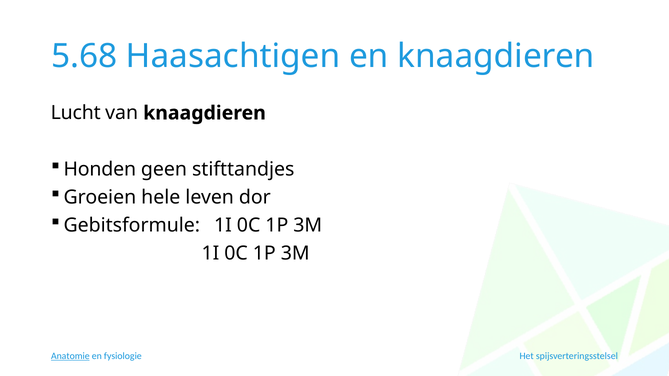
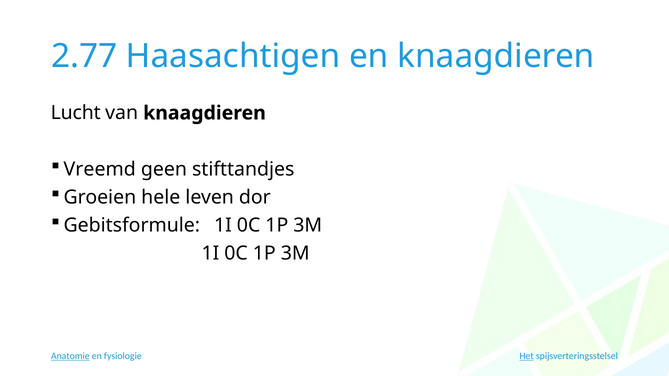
5.68: 5.68 -> 2.77 (84, 56)
Honden: Honden -> Vreemd (100, 169)
Het underline: none -> present (527, 357)
